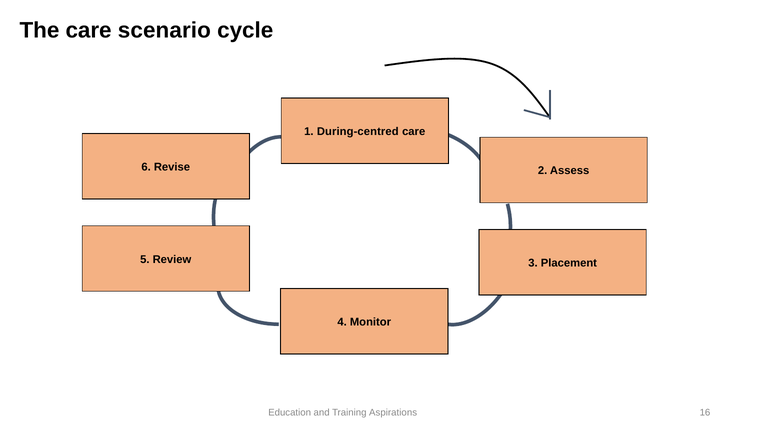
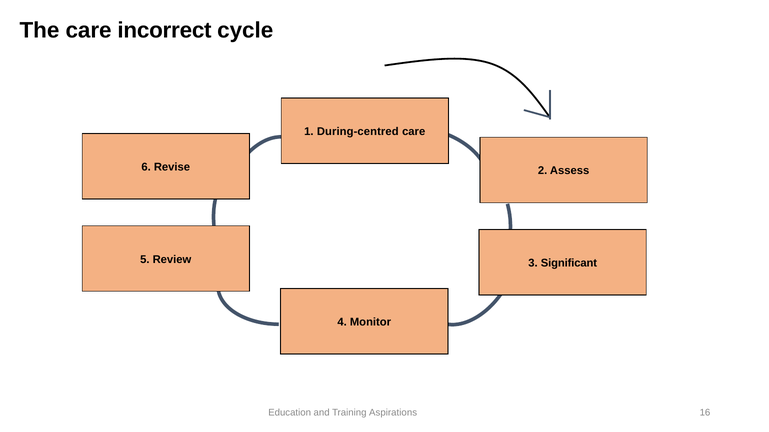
scenario: scenario -> incorrect (165, 31)
Placement: Placement -> Significant (569, 263)
